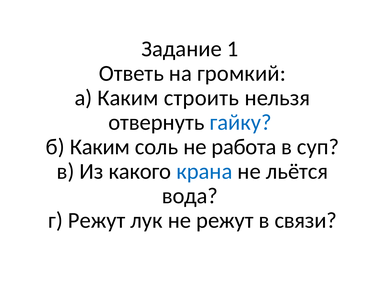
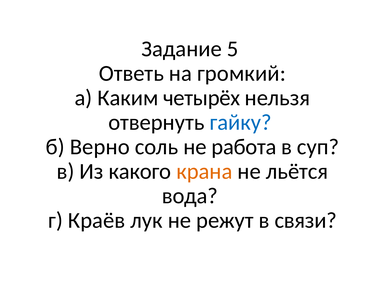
1: 1 -> 5 (233, 49)
строить: строить -> четырёх (202, 98)
б Каким: Каким -> Верно (100, 147)
крана colour: blue -> orange (204, 171)
г Режут: Режут -> Краёв (97, 220)
